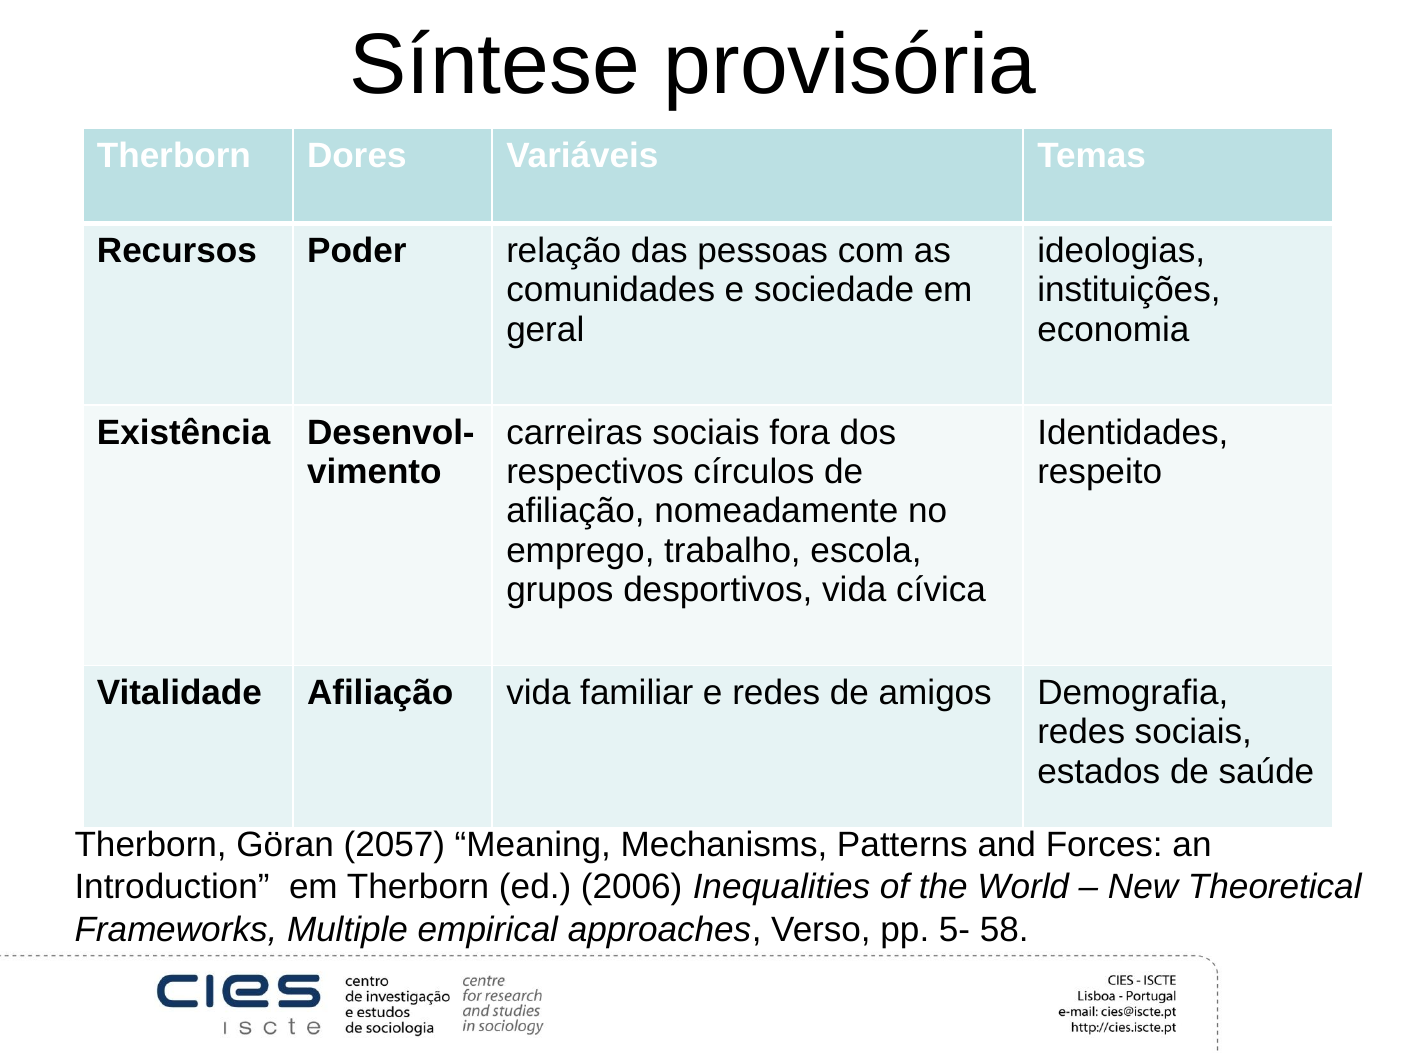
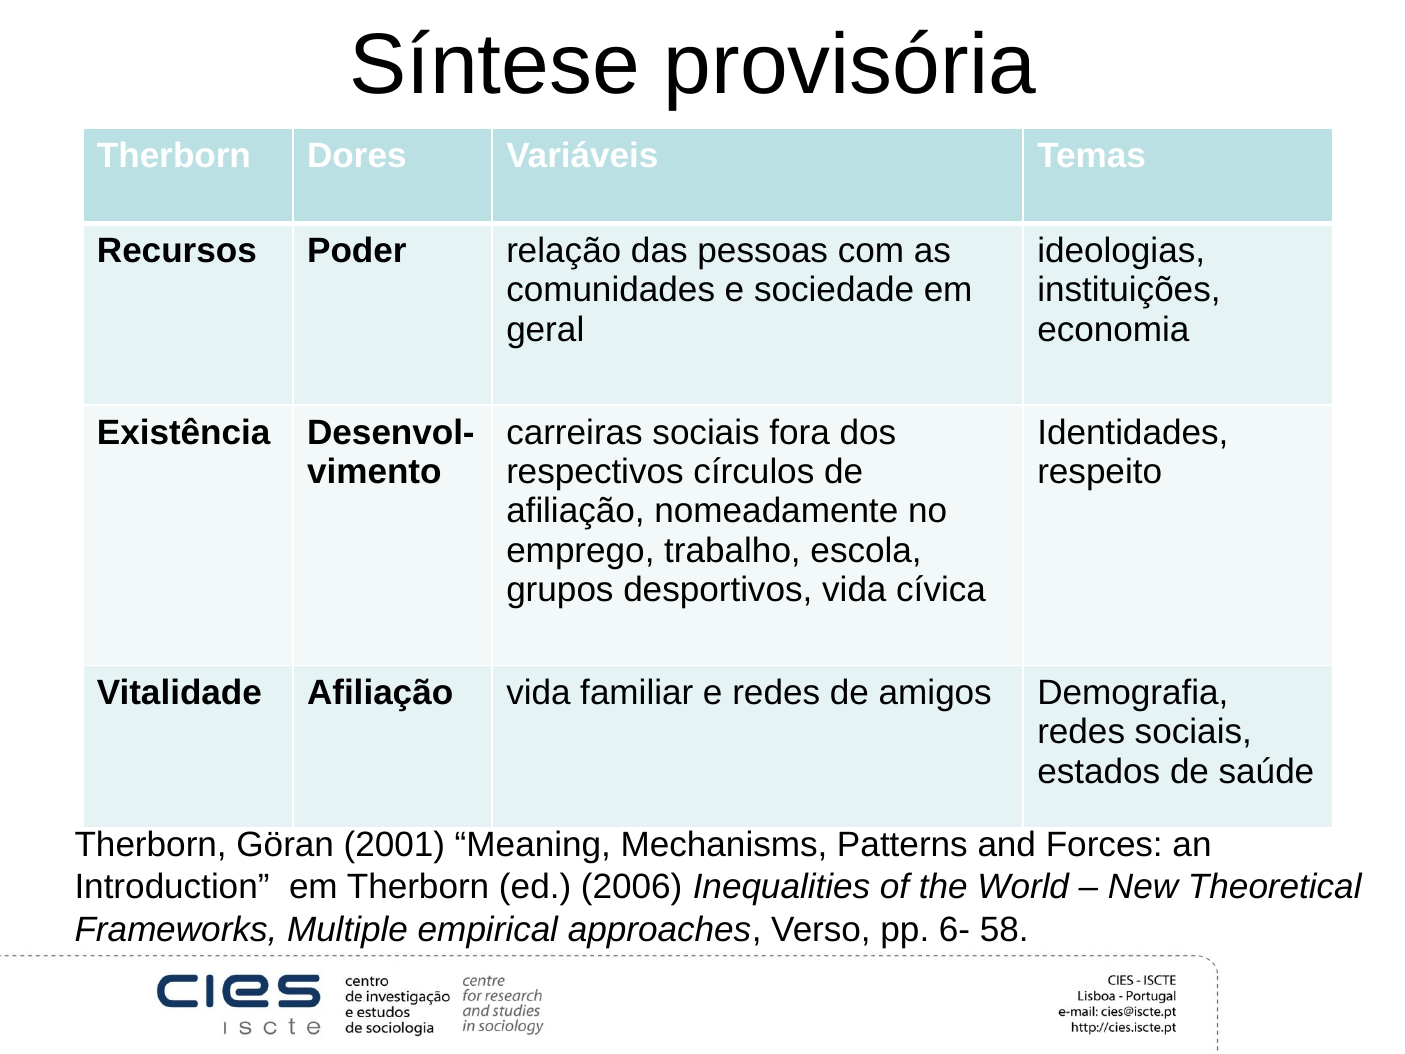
2057: 2057 -> 2001 (394, 845)
5-: 5- -> 6- (955, 929)
